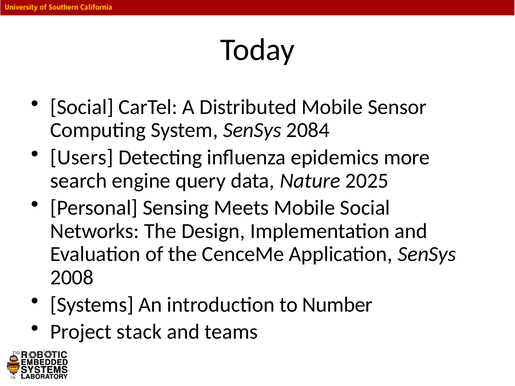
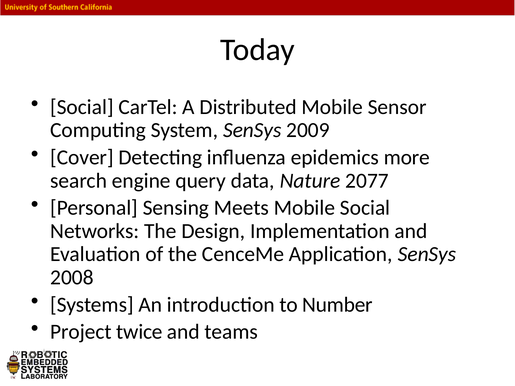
2084: 2084 -> 2009 (308, 130)
Users: Users -> Cover (82, 158)
2025: 2025 -> 2077 (367, 181)
stack: stack -> twice (139, 332)
